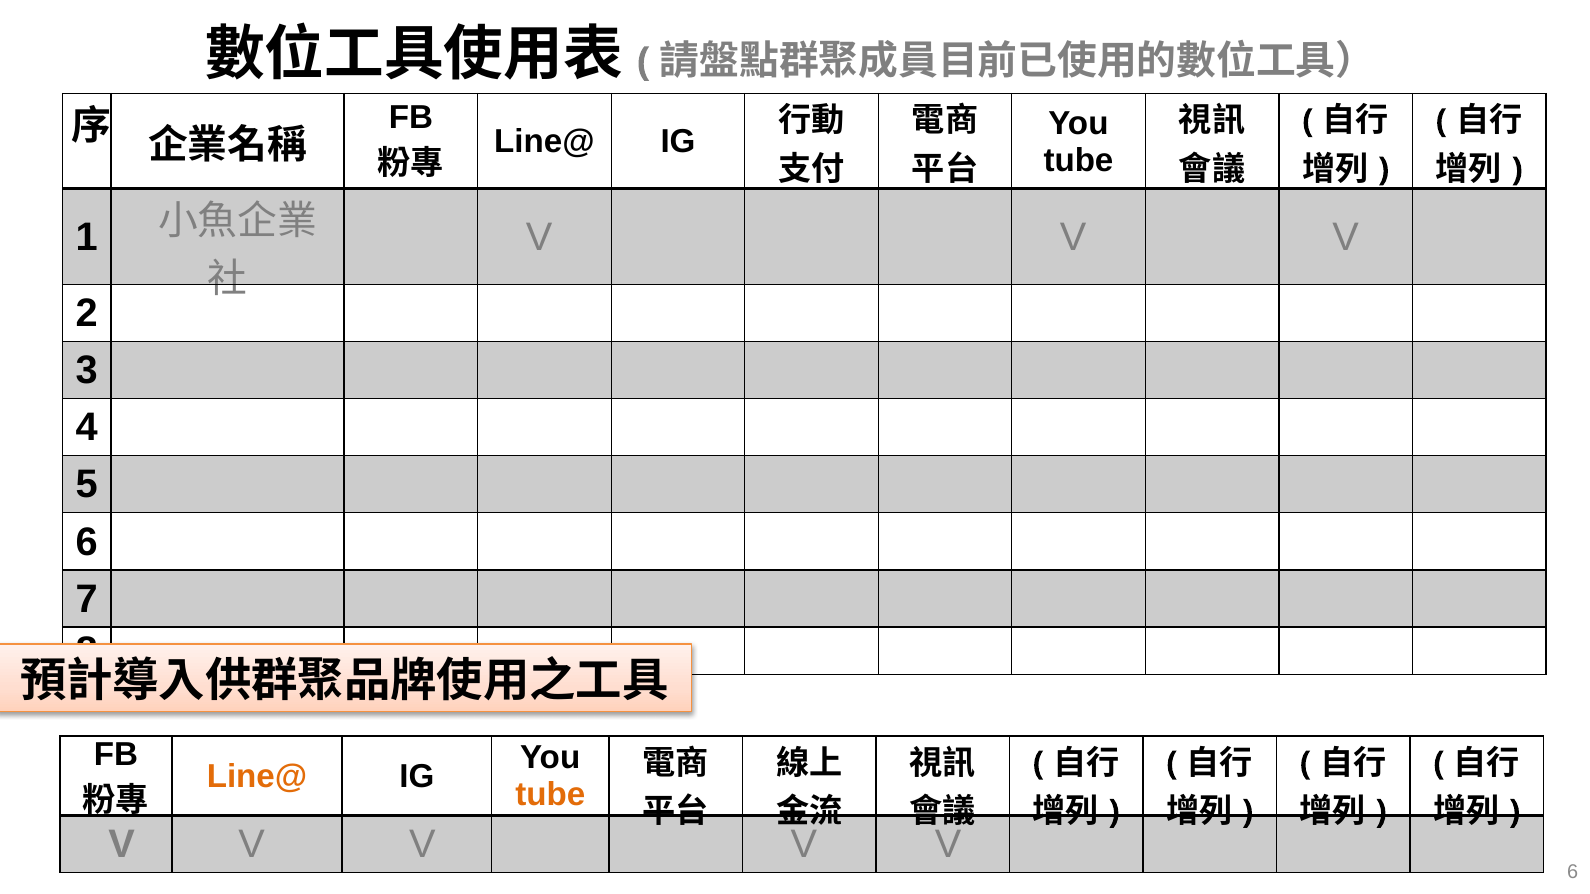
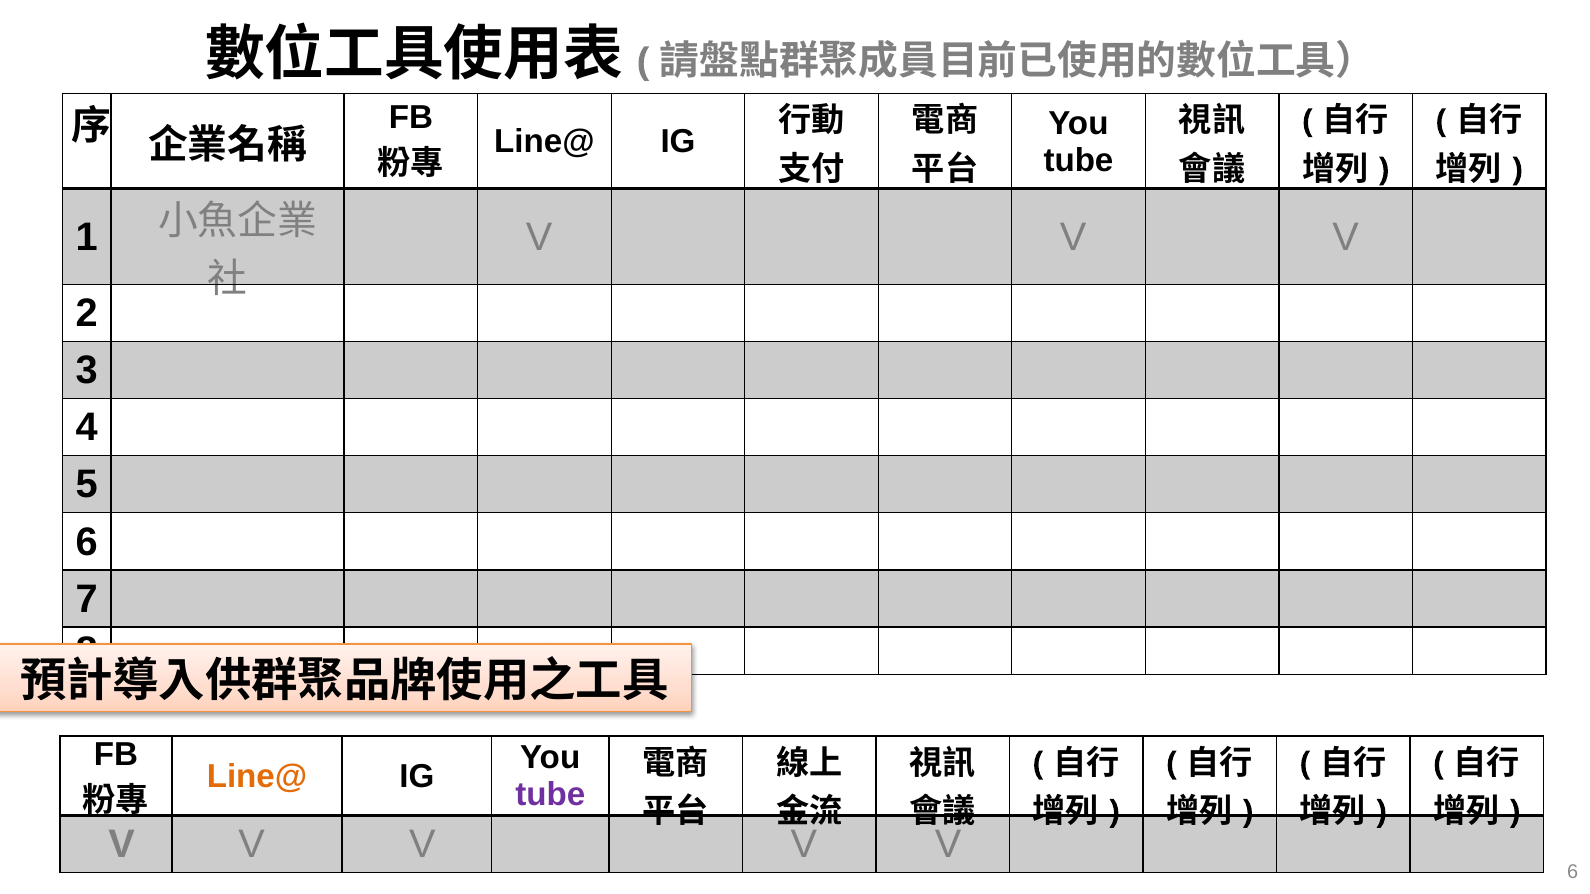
tube colour: orange -> purple (550, 795)
